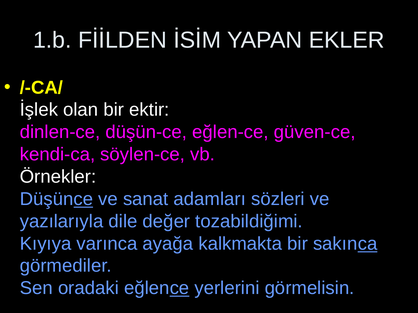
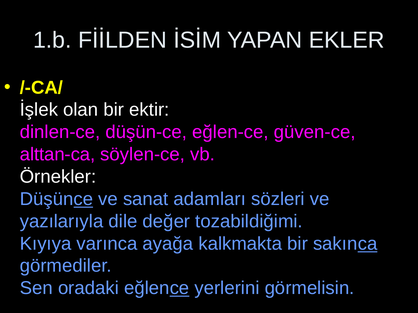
kendi-ca: kendi-ca -> alttan-ca (58, 155)
